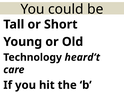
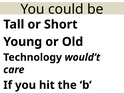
heard’t: heard’t -> would’t (82, 57)
